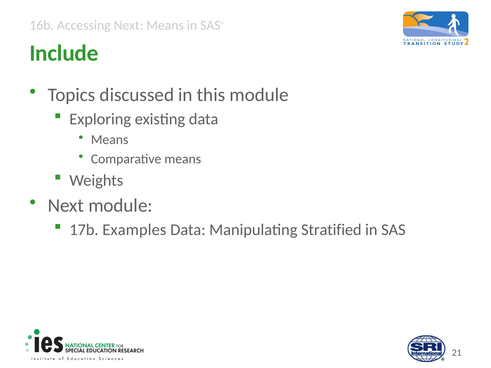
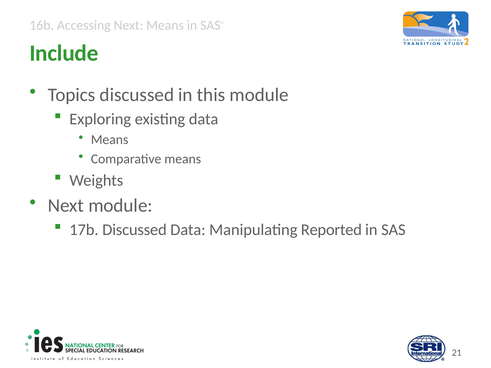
17b Examples: Examples -> Discussed (135, 230)
Stratified: Stratified -> Reported (331, 230)
